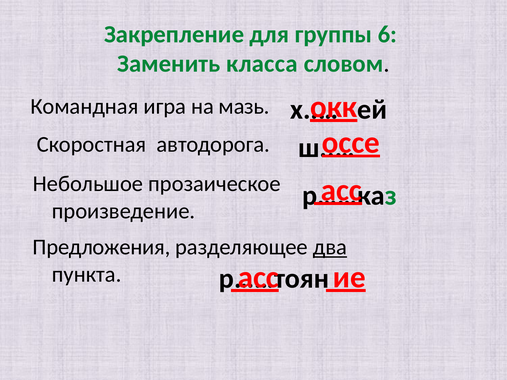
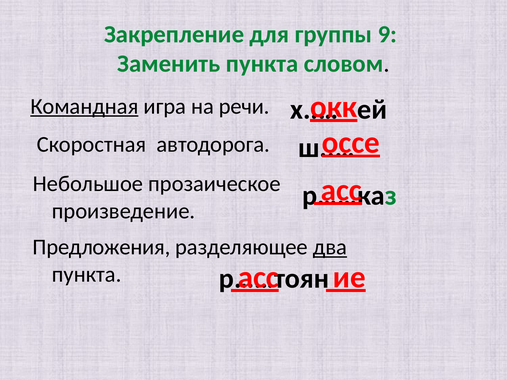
6: 6 -> 9 (387, 34)
Заменить класса: класса -> пункта (262, 64)
Командная underline: none -> present (84, 106)
мазь: мазь -> речи (244, 106)
